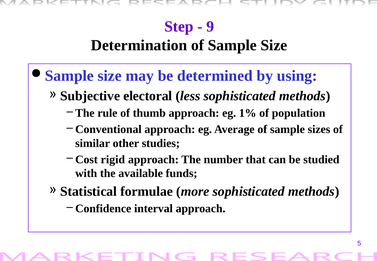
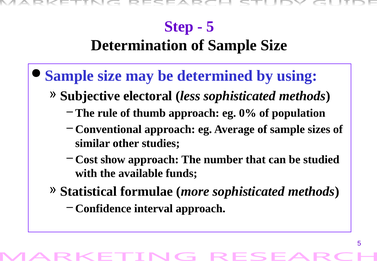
9: 9 -> 5 (210, 27)
1%: 1% -> 0% (248, 113)
rigid: rigid -> show (113, 160)
